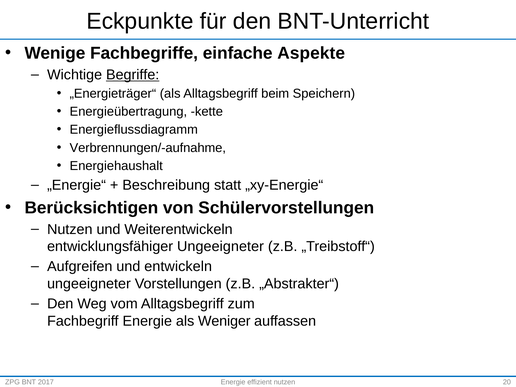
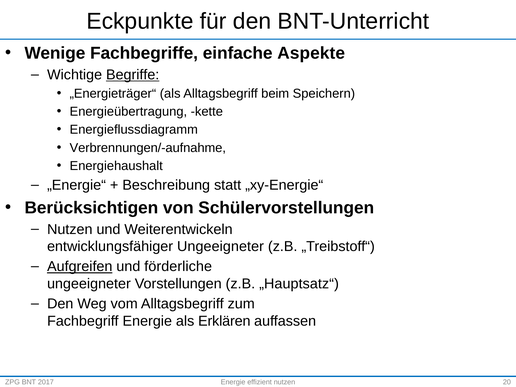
Aufgreifen underline: none -> present (80, 267)
entwickeln: entwickeln -> förderliche (178, 267)
„Abstrakter“: „Abstrakter“ -> „Hauptsatz“ (299, 284)
Weniger: Weniger -> Erklären (224, 321)
